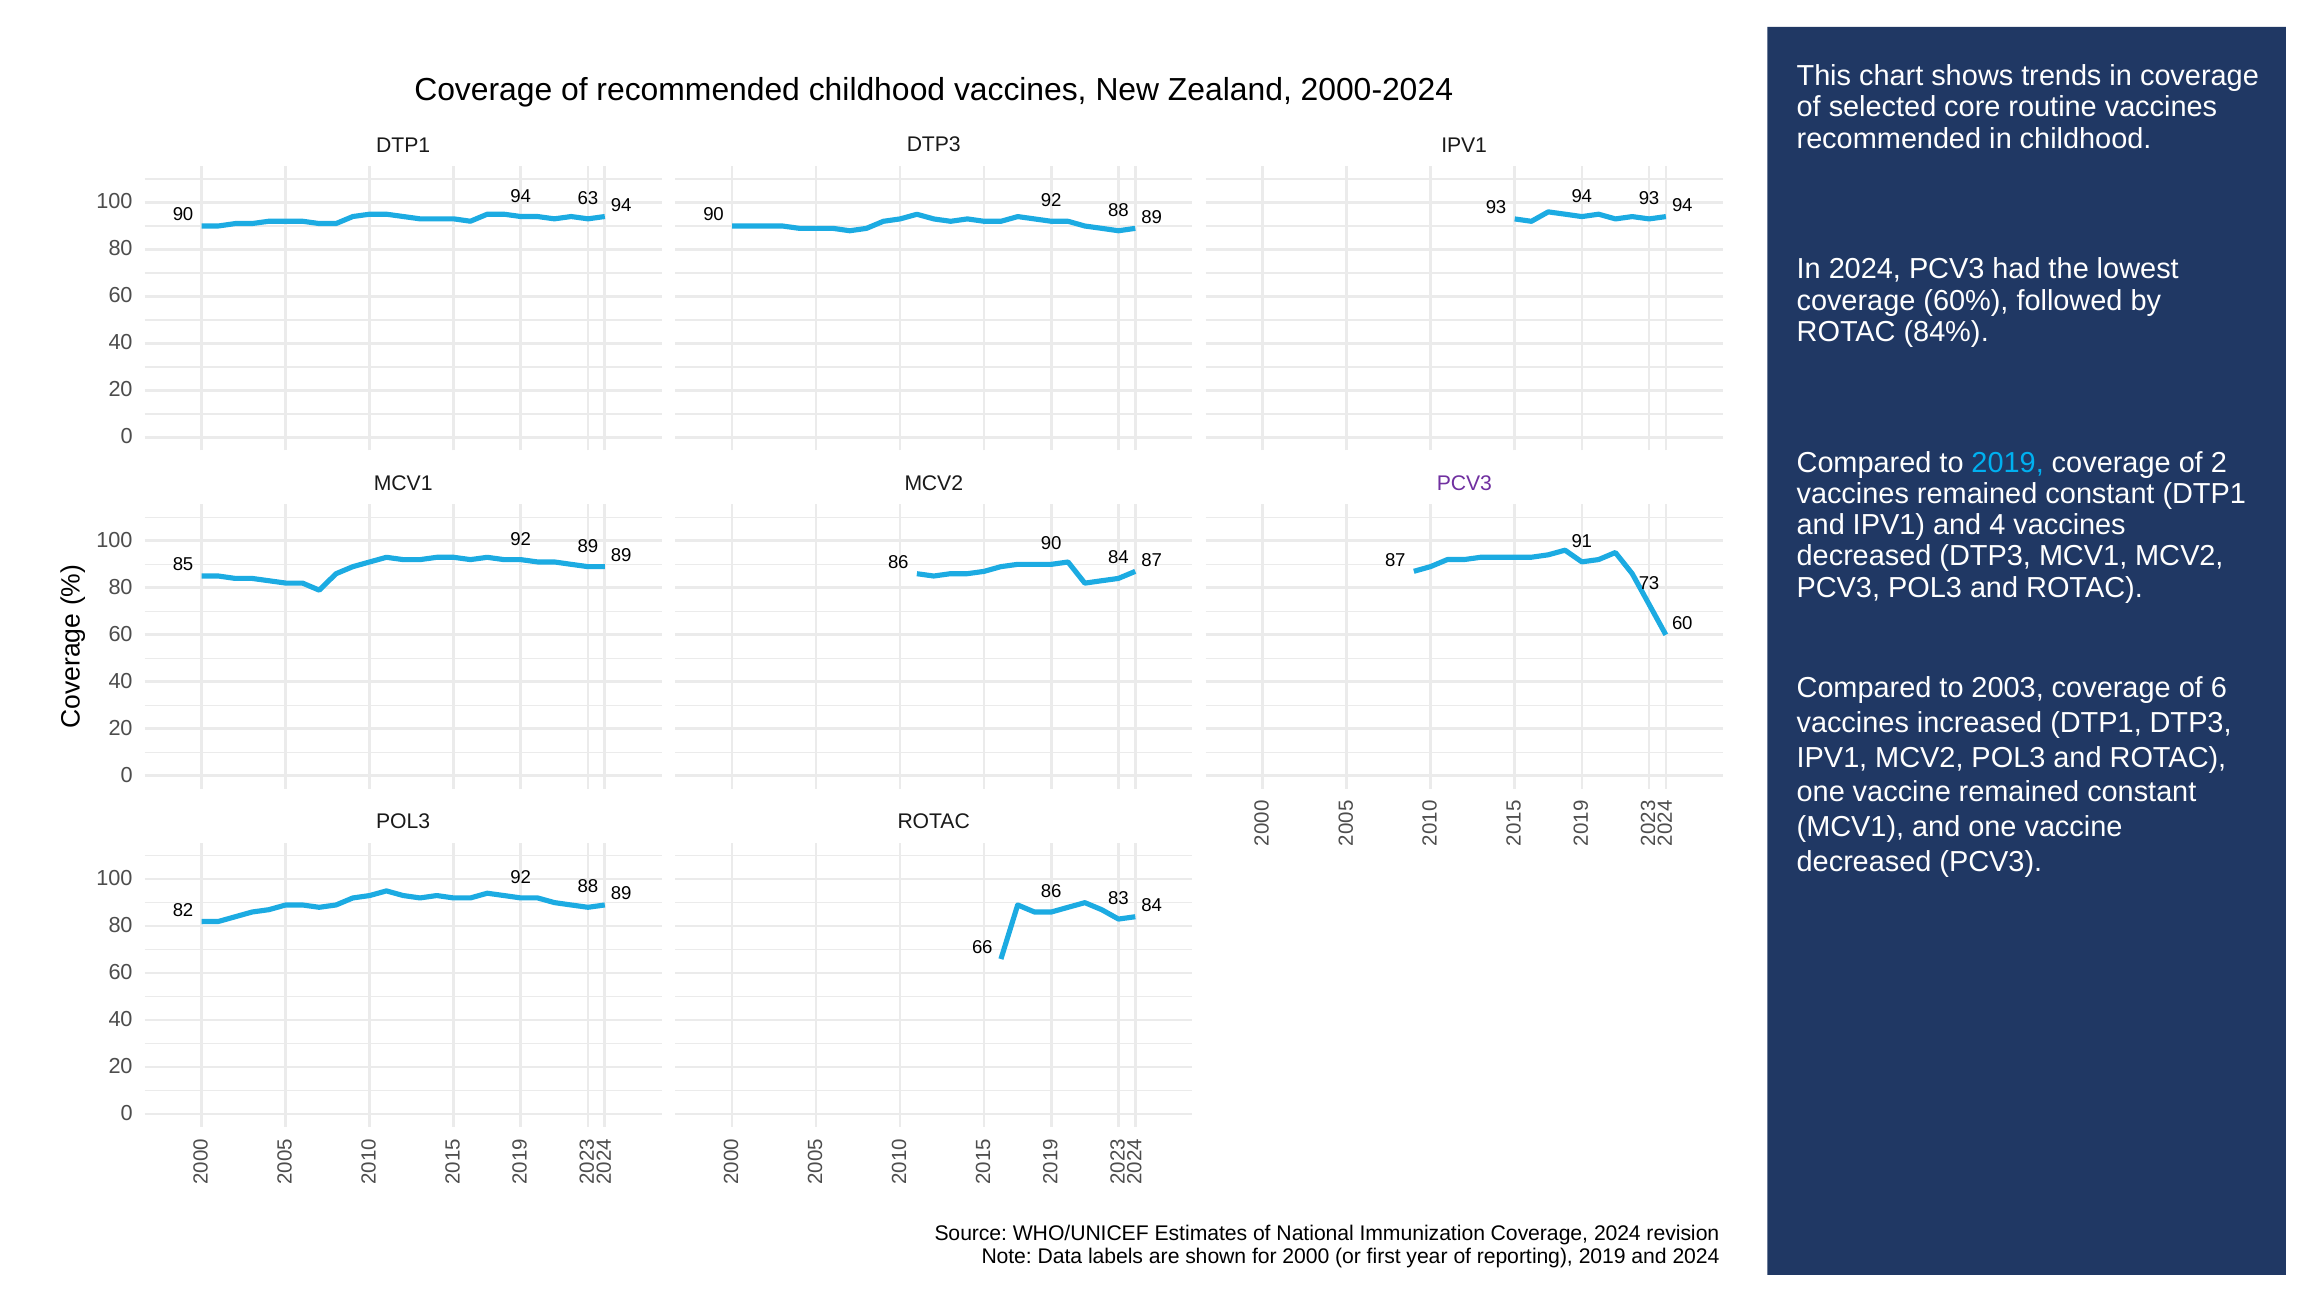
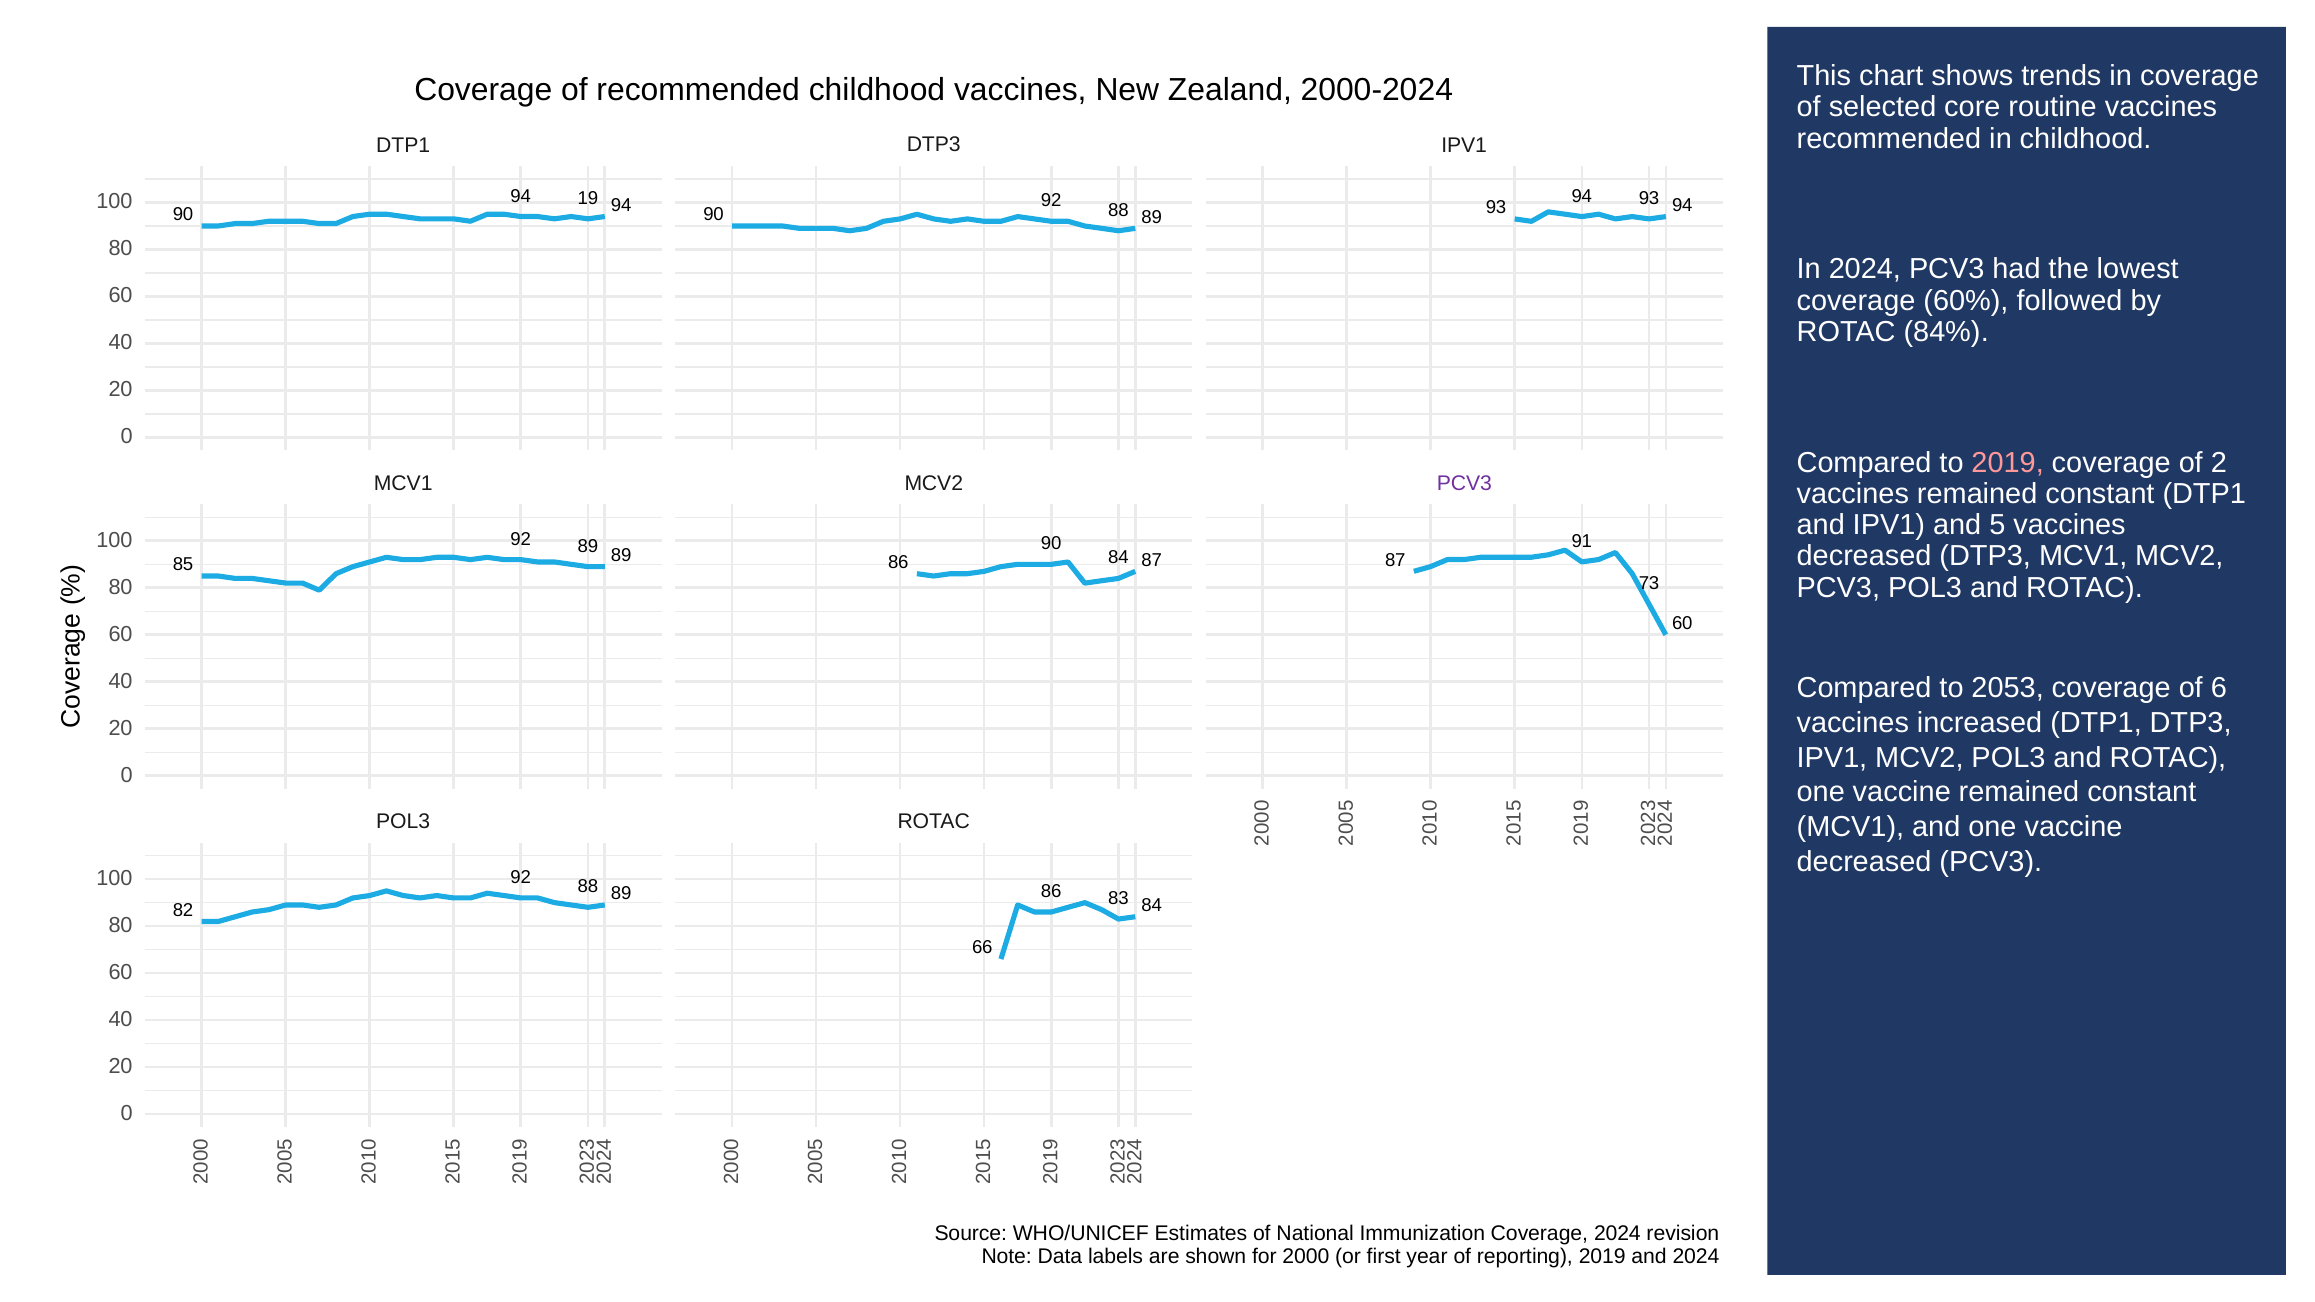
63: 63 -> 19 (588, 198)
2019 colour: light blue -> pink (2008, 463)
and 4: 4 -> 5 (1997, 525)
2003: 2003 -> 2053 (2008, 688)
